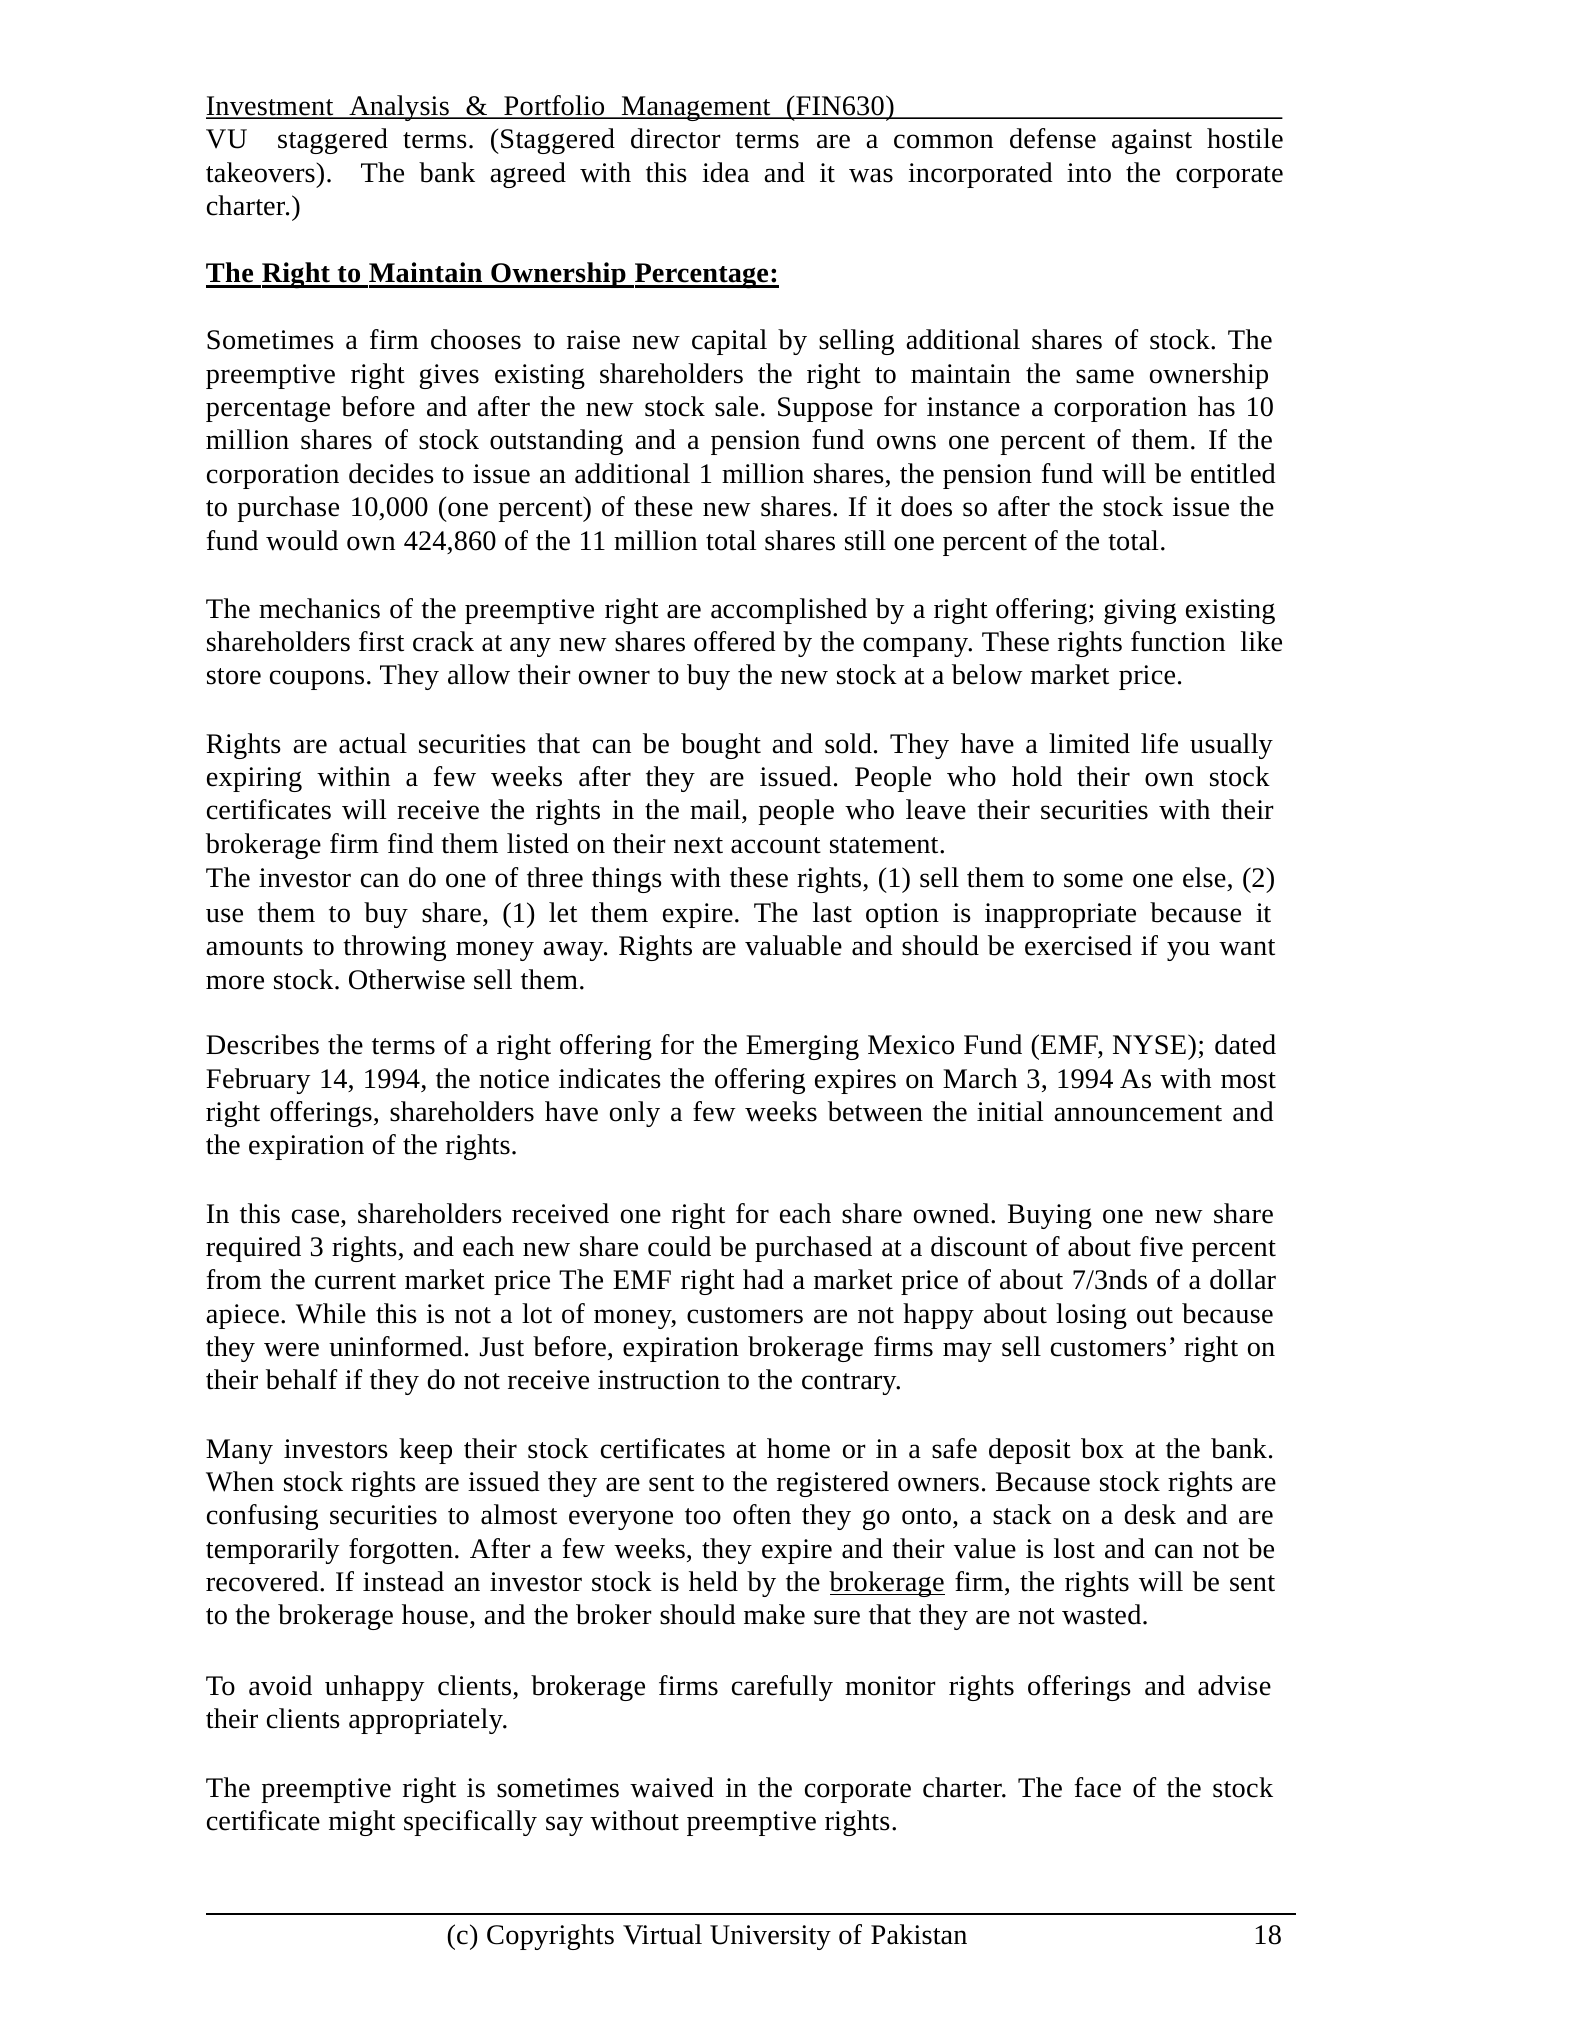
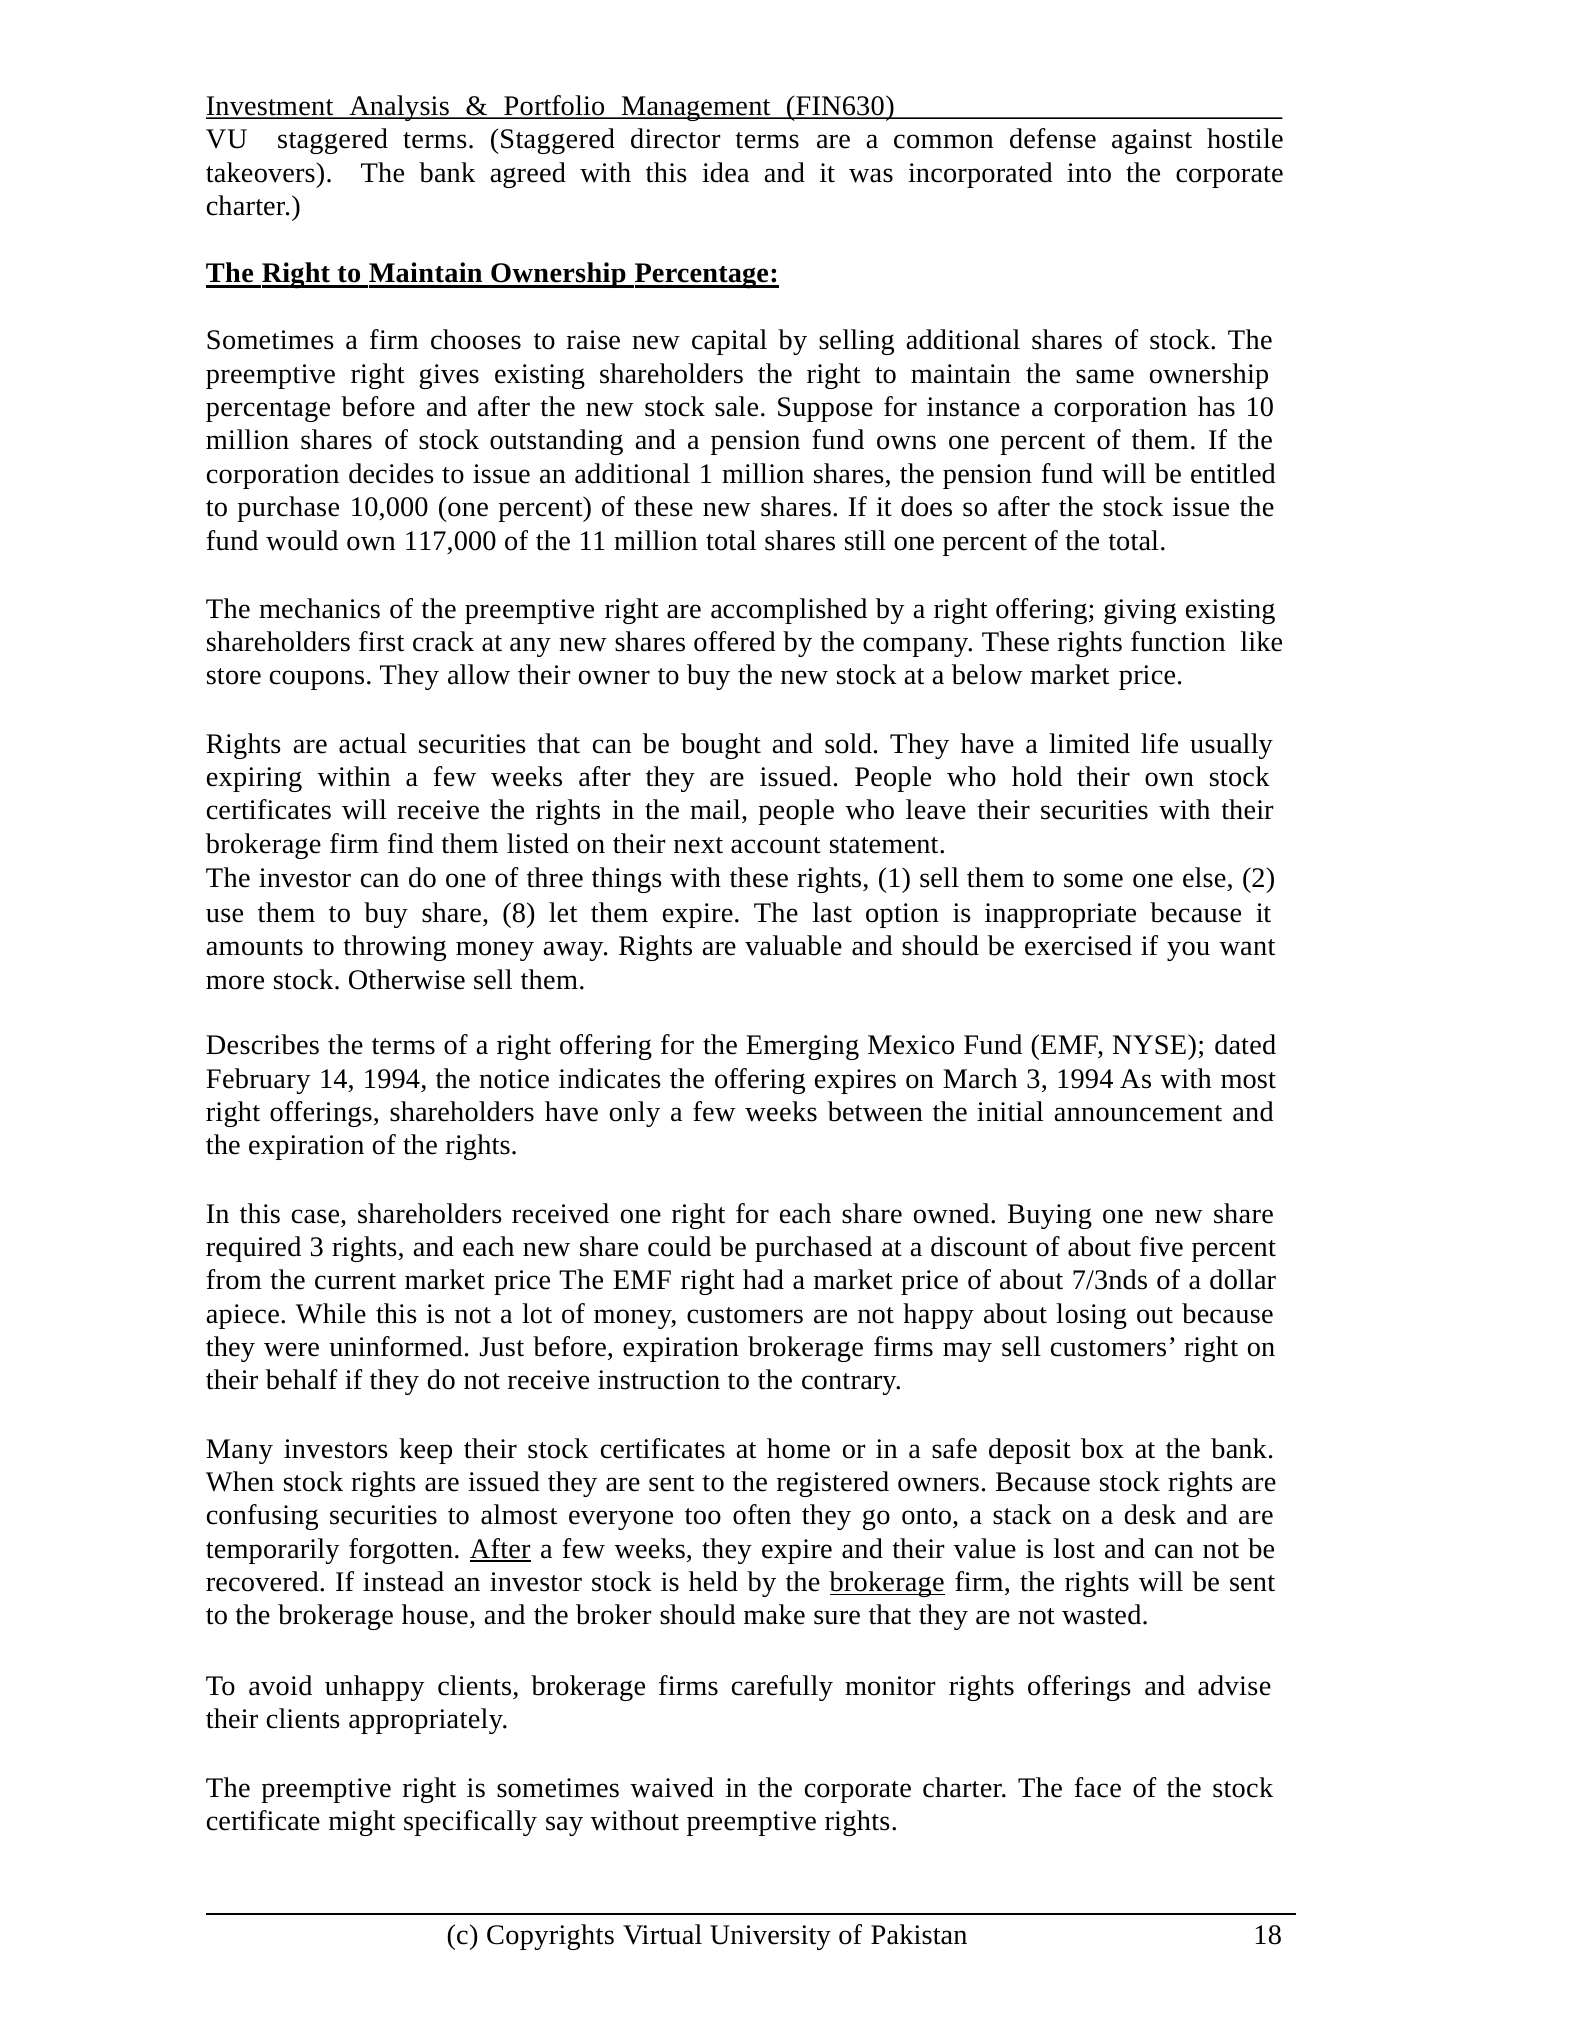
424,860: 424,860 -> 117,000 (450, 541)
share 1: 1 -> 8 (519, 913)
After underline: none -> present (500, 1549)
